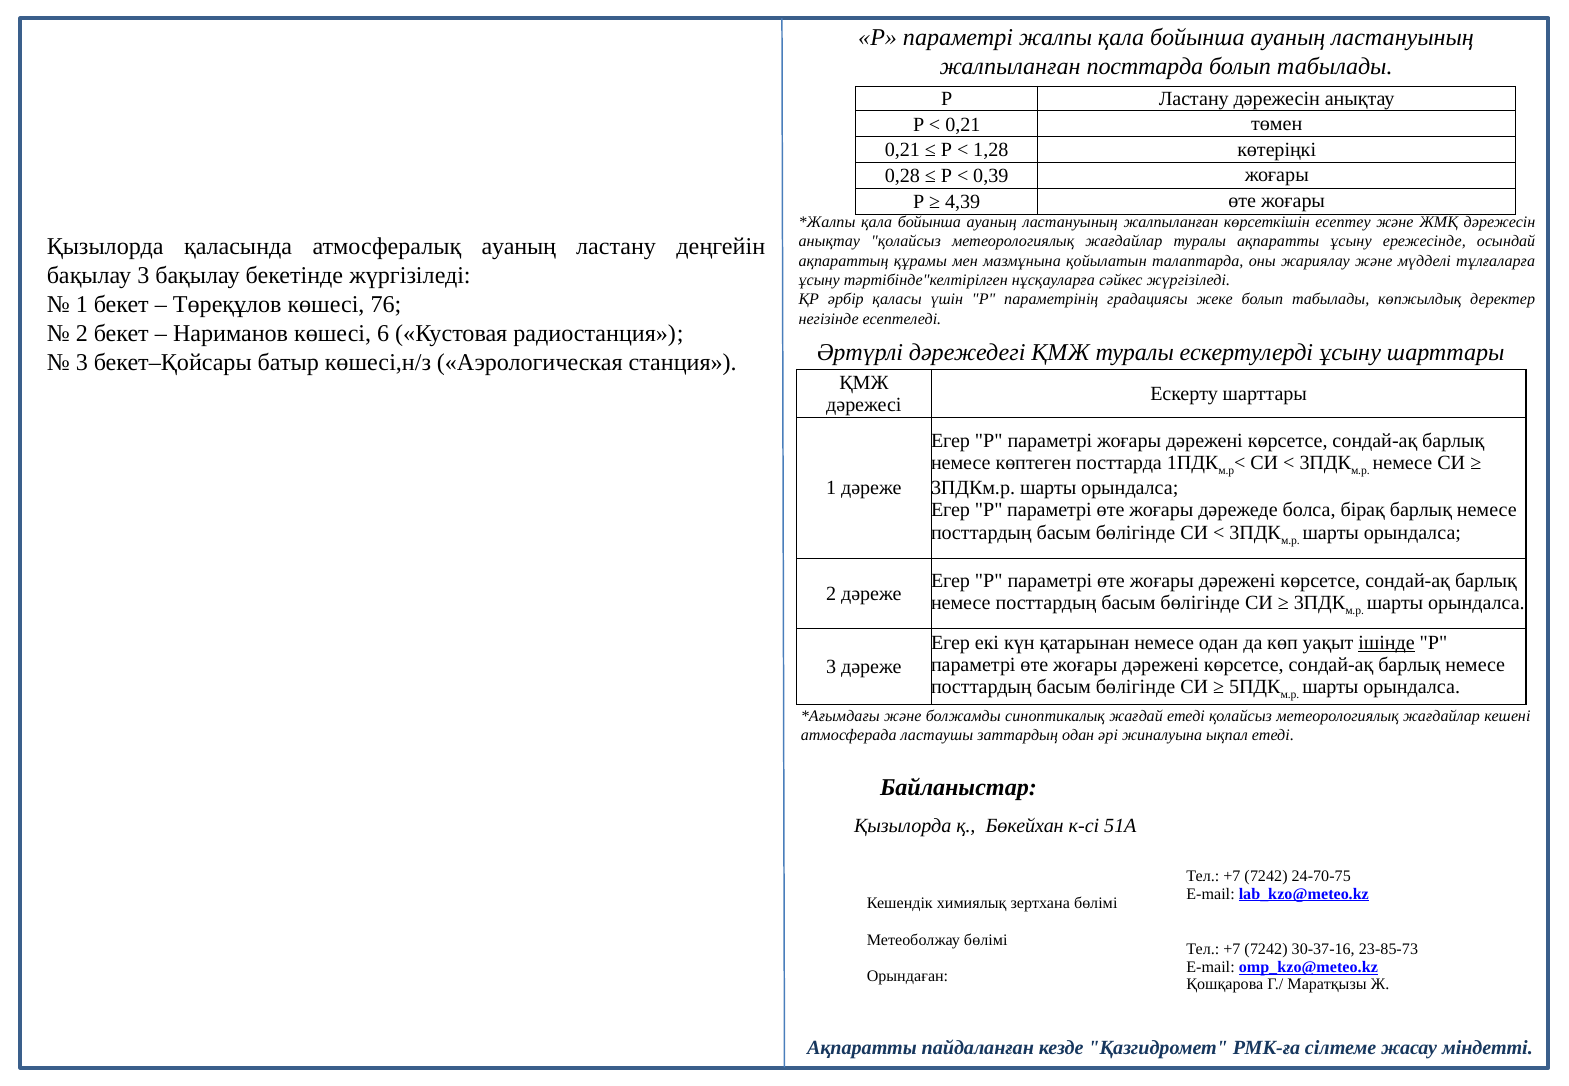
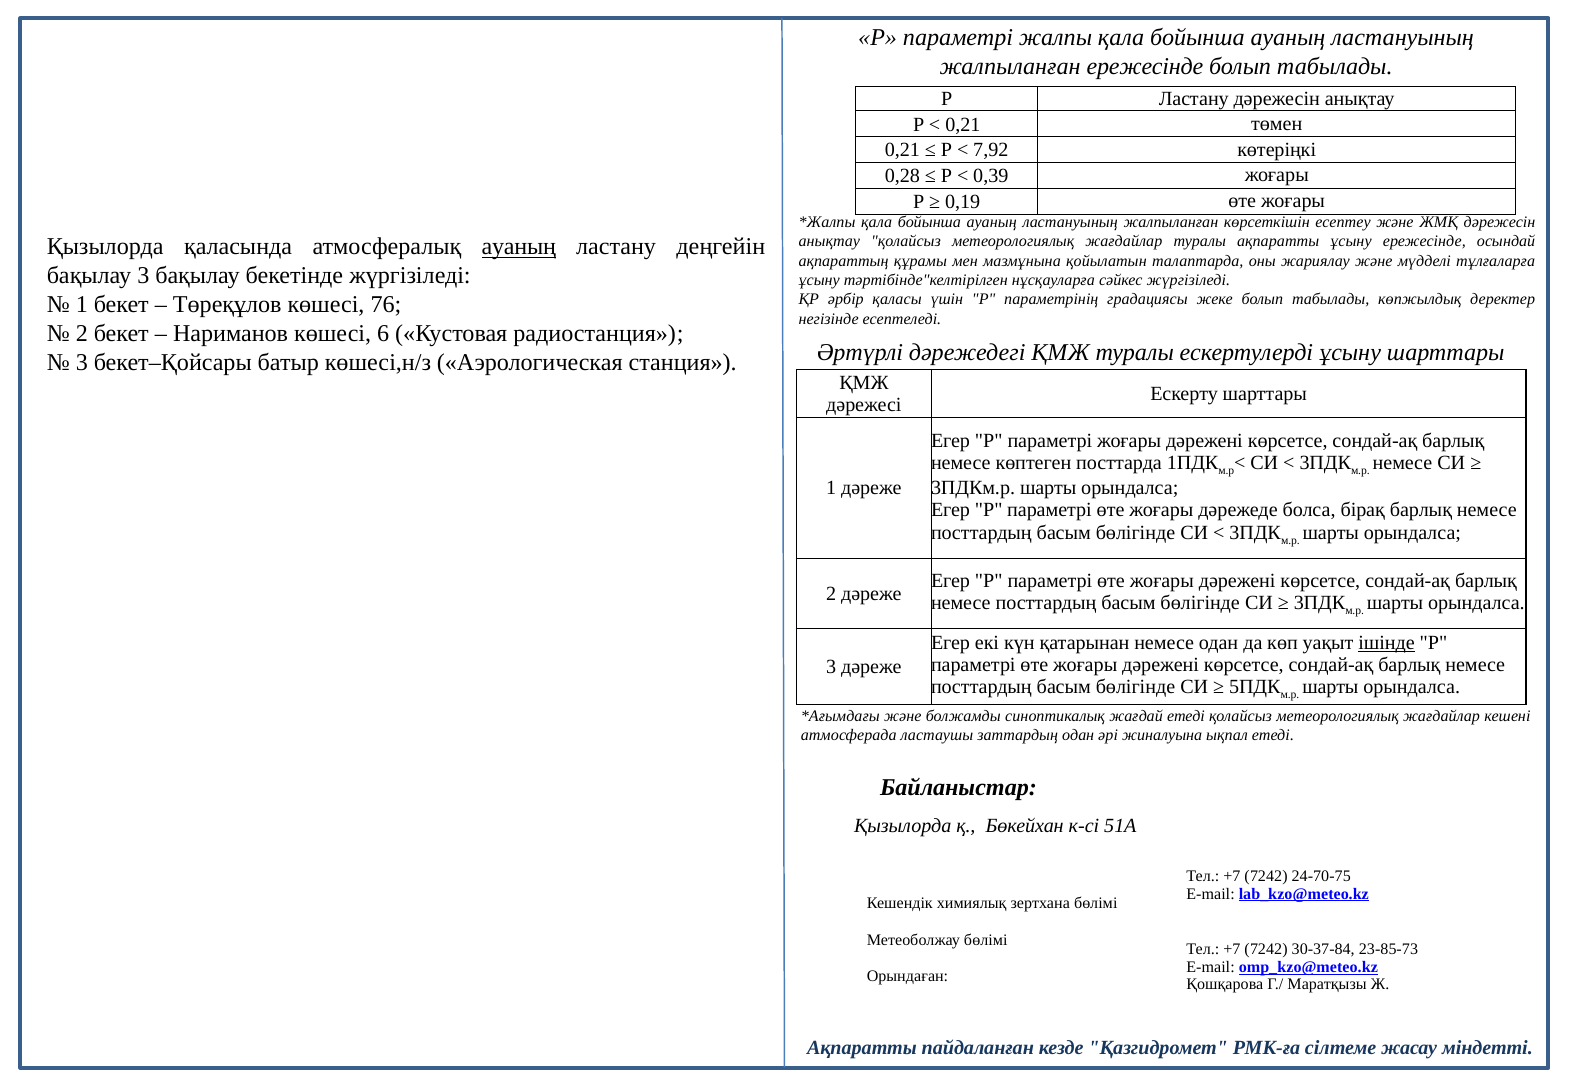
жалпыланған посттарда: посттарда -> ережесінде (1145, 67)
1,28: 1,28 -> 7,92 (991, 150)
4,39: 4,39 -> 0,19 (963, 202)
ауаның underline: none -> present (519, 247)
30-37-16: 30-37-16 -> 30-37-84 (1323, 949)
